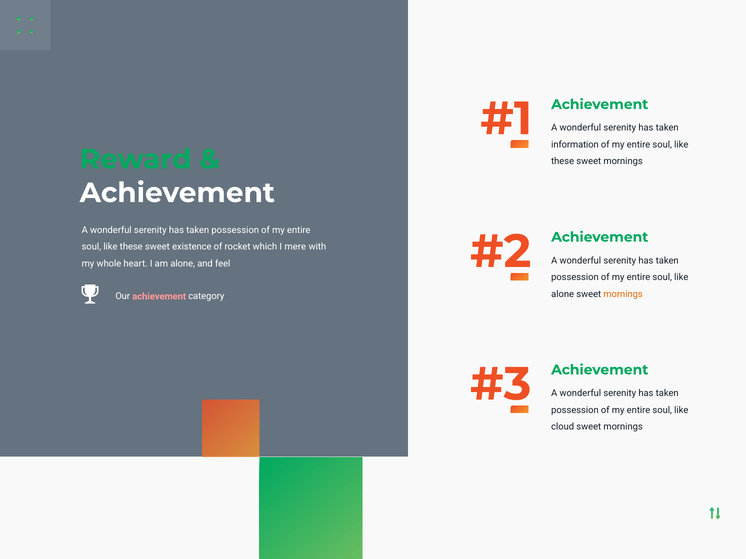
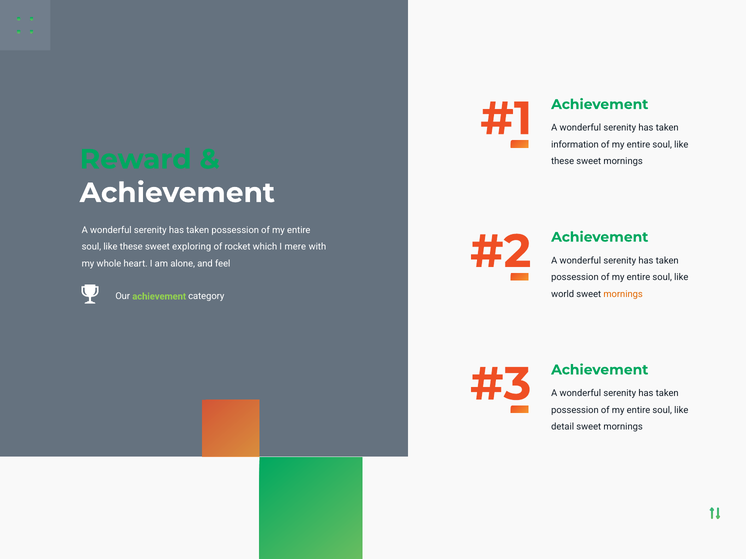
existence: existence -> exploring (192, 247)
alone: alone -> world (563, 294)
achievement colour: pink -> light green (159, 297)
cloud: cloud -> detail (563, 427)
